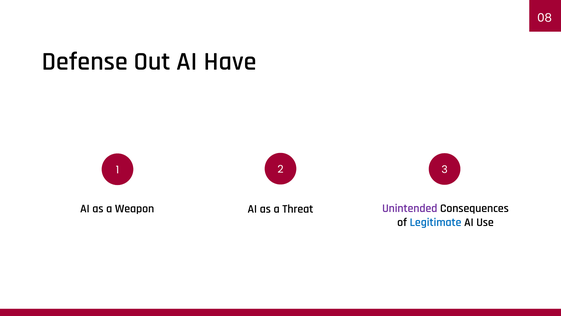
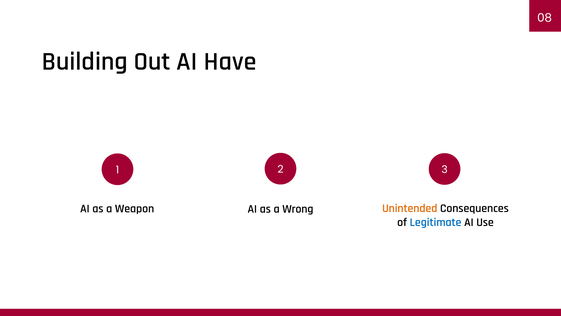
Defense: Defense -> Building (85, 61)
Unintended colour: purple -> orange (410, 208)
Threat: Threat -> Wrong (298, 209)
